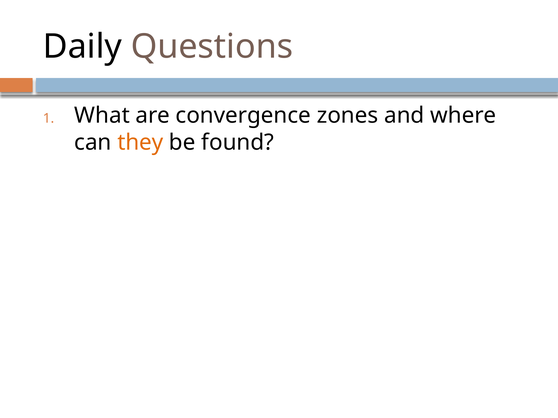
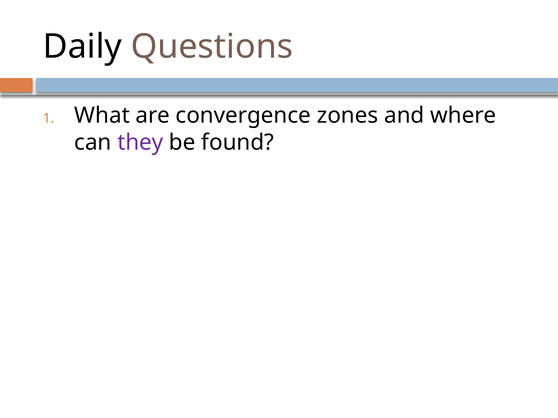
they colour: orange -> purple (140, 142)
